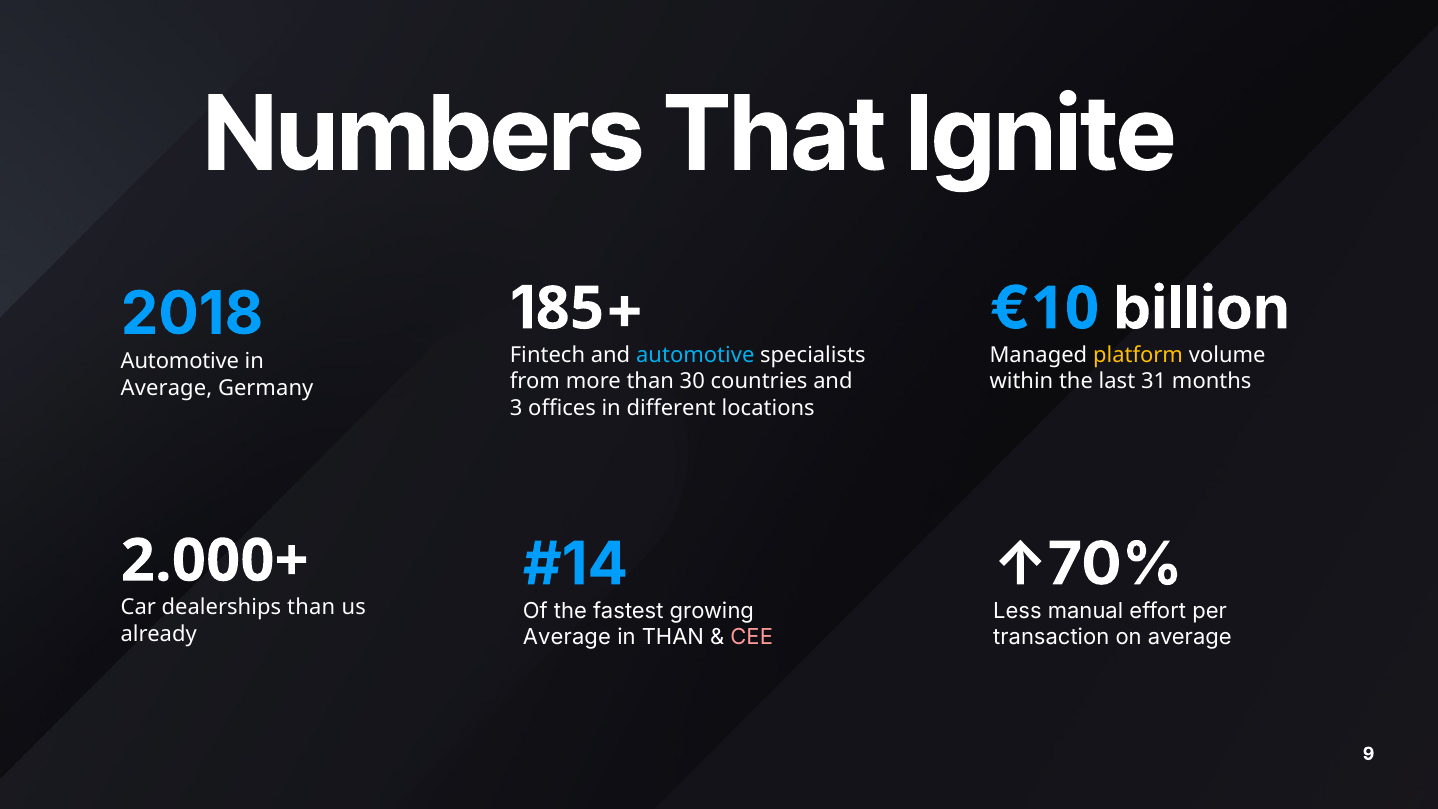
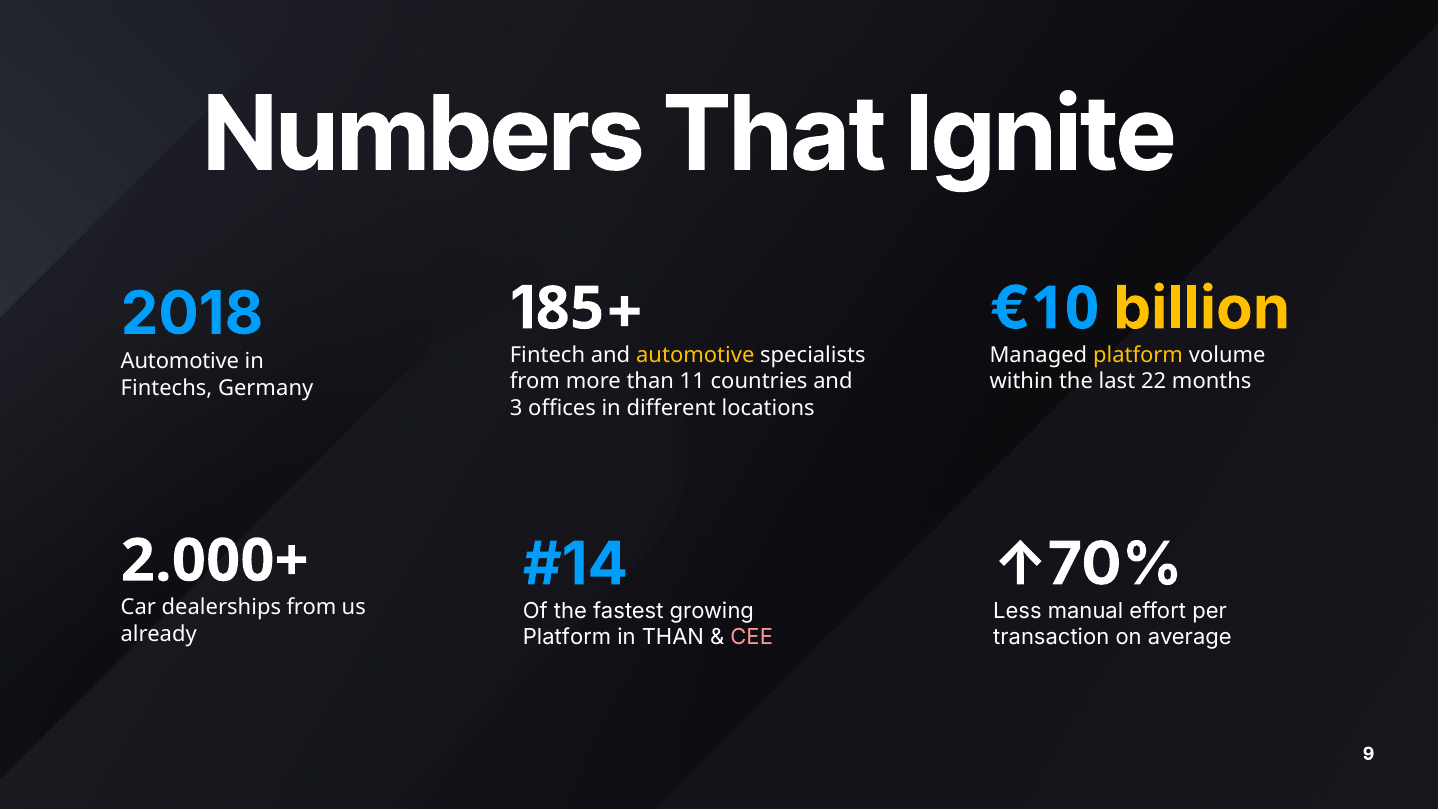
billion colour: white -> yellow (1202, 309)
automotive colour: light blue -> yellow (695, 355)
30: 30 -> 11 (692, 382)
31: 31 -> 22 (1154, 382)
Average: Average -> Fintechs (167, 388)
than: than -> from (311, 607)
Average: Average -> Platform (567, 637)
